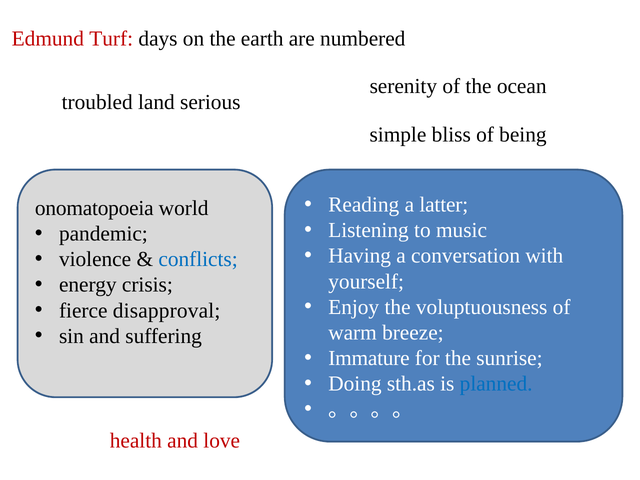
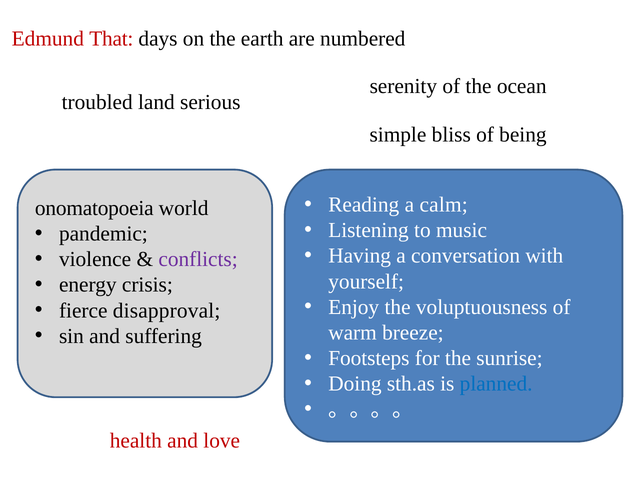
Turf: Turf -> That (111, 39)
latter: latter -> calm (444, 205)
conflicts colour: blue -> purple (198, 259)
Immature: Immature -> Footsteps (369, 358)
